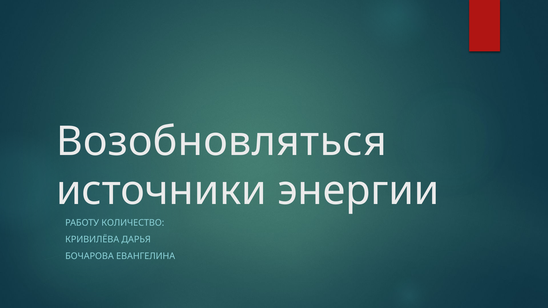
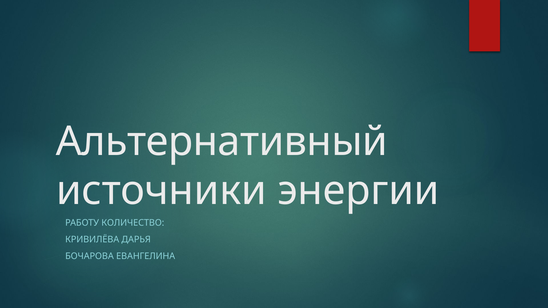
Возобновляться: Возобновляться -> Альтернативный (222, 142)
